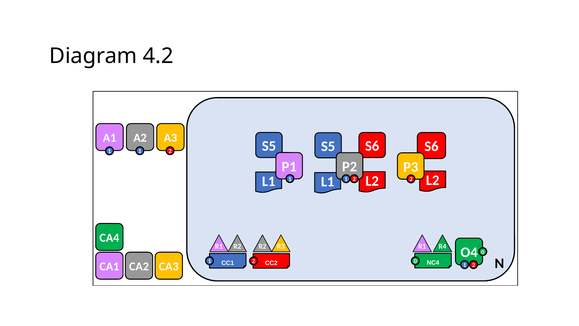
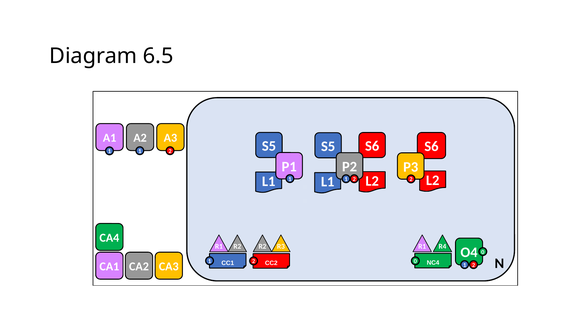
4.2: 4.2 -> 6.5 (158, 56)
